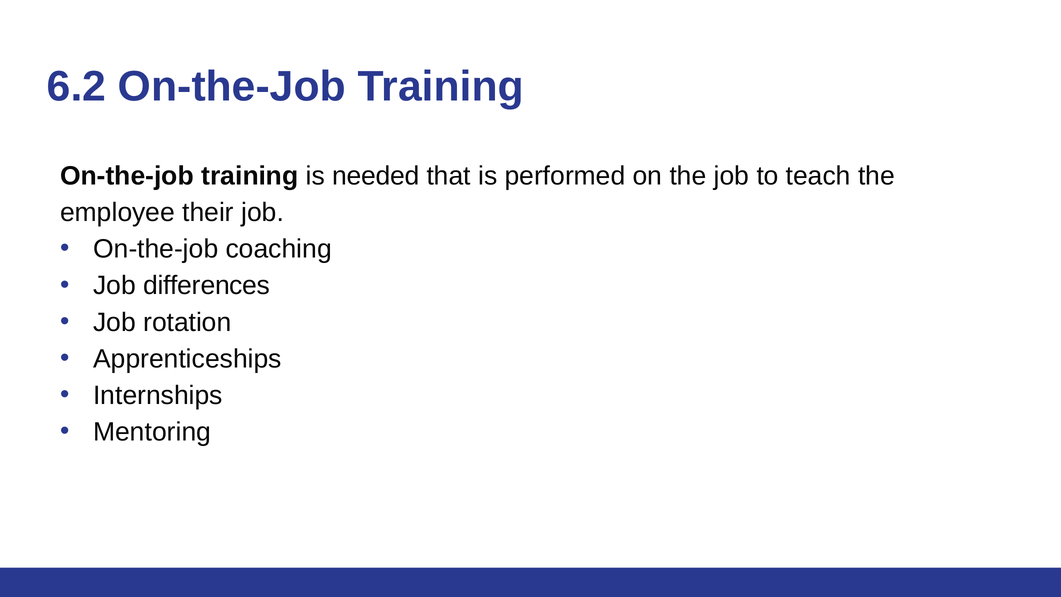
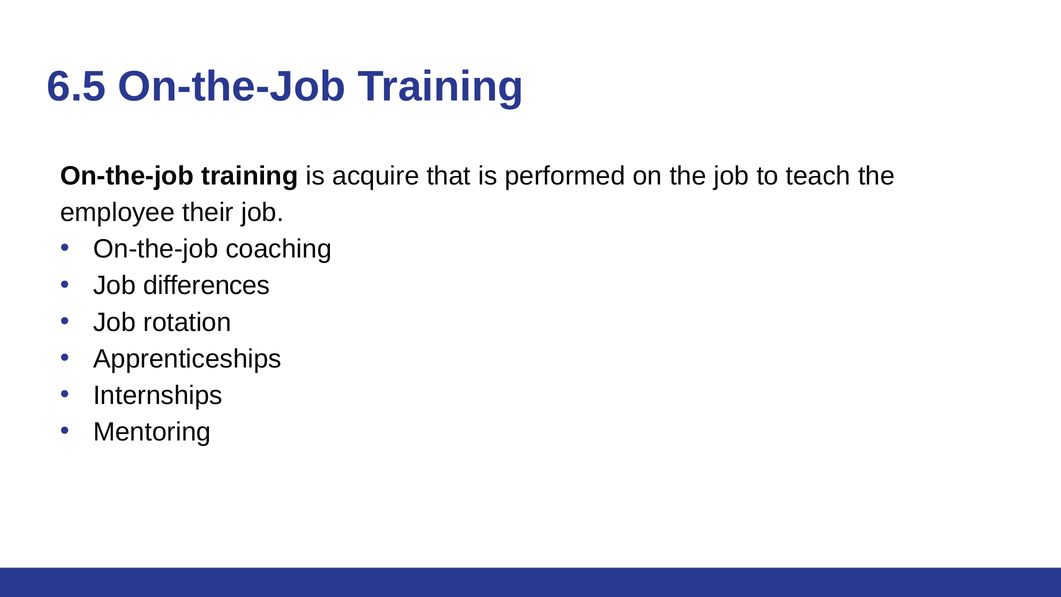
6.2: 6.2 -> 6.5 (76, 87)
needed: needed -> acquire (376, 176)
